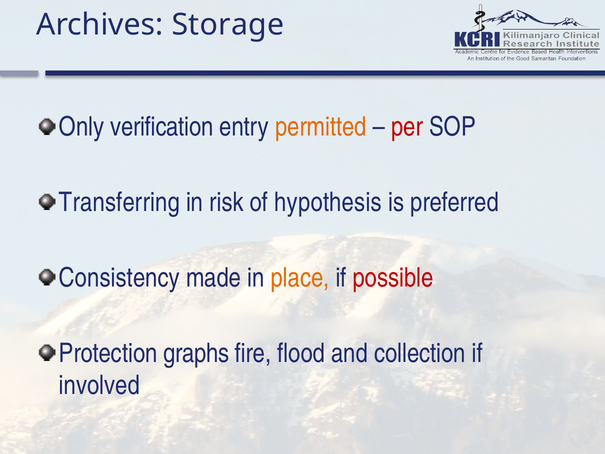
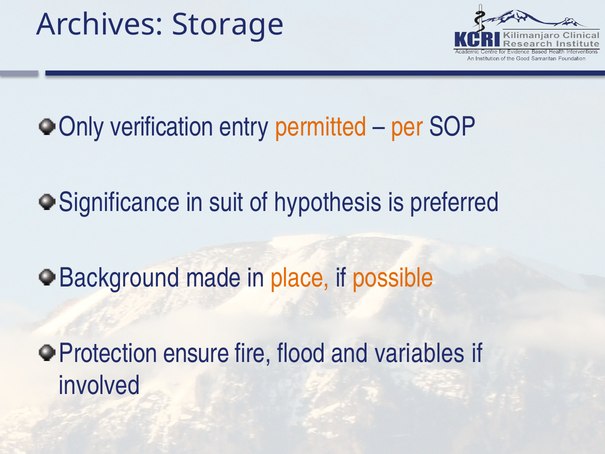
per colour: red -> orange (407, 127)
Transferring: Transferring -> Significance (119, 202)
risk: risk -> suit (226, 202)
Consistency: Consistency -> Background (119, 278)
possible colour: red -> orange (393, 278)
graphs: graphs -> ensure (196, 353)
collection: collection -> variables (420, 353)
